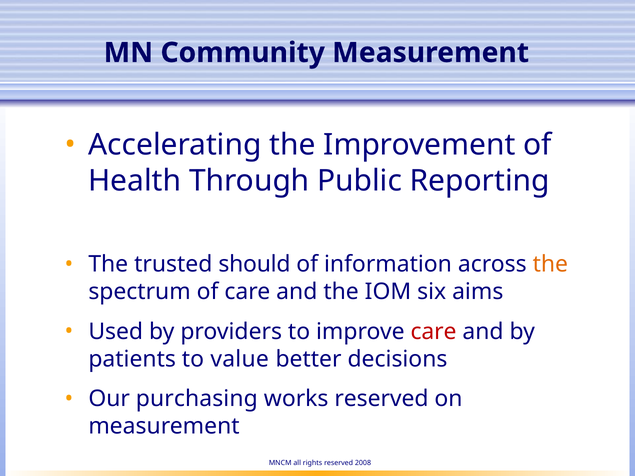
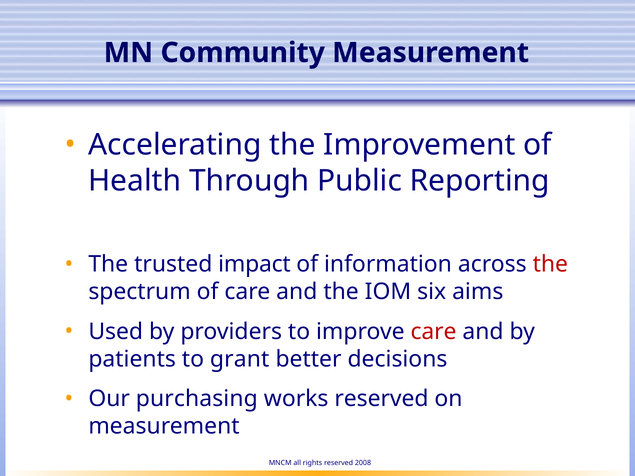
should: should -> impact (254, 264)
the colour: orange -> red (550, 264)
value: value -> grant (240, 359)
